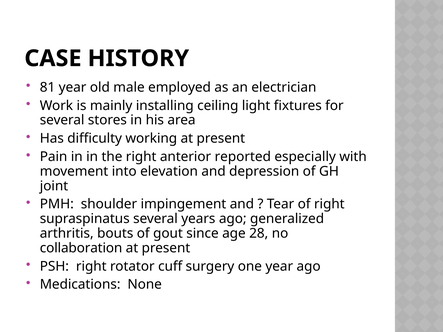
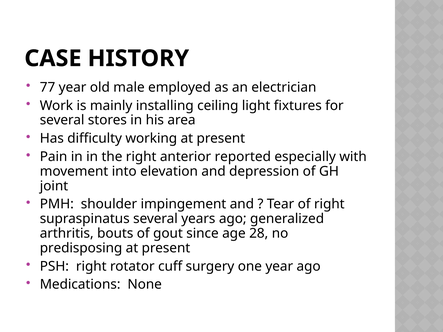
81: 81 -> 77 (48, 87)
collaboration: collaboration -> predisposing (81, 248)
